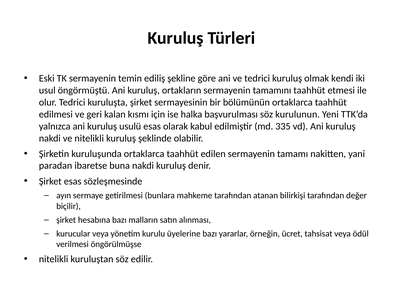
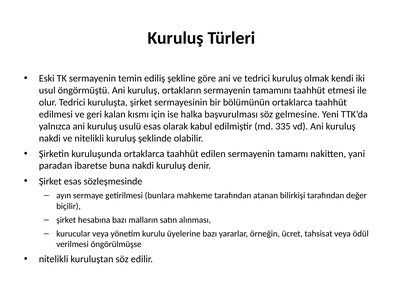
kurulunun: kurulunun -> gelmesine (298, 114)
